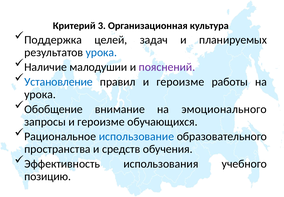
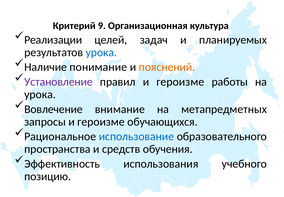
3: 3 -> 9 (102, 26)
Поддержка: Поддержка -> Реализации (53, 40)
малодушии: малодушии -> понимание (98, 67)
пояснений colour: purple -> orange (167, 67)
Установление colour: blue -> purple (59, 82)
Обобщение: Обобщение -> Вовлечение (54, 109)
эмоционального: эмоционального -> метапредметных (224, 109)
